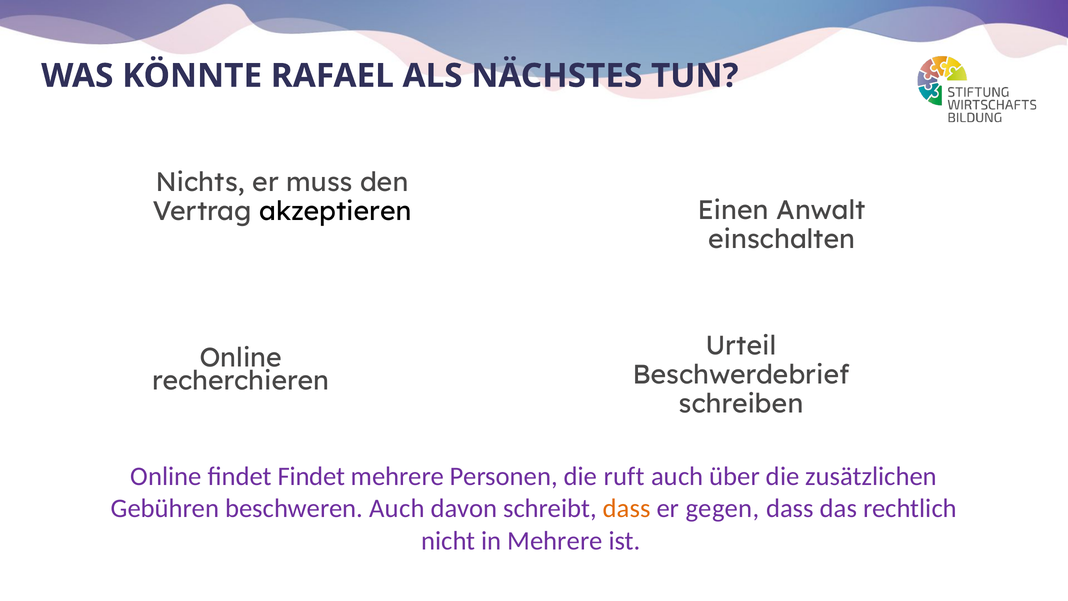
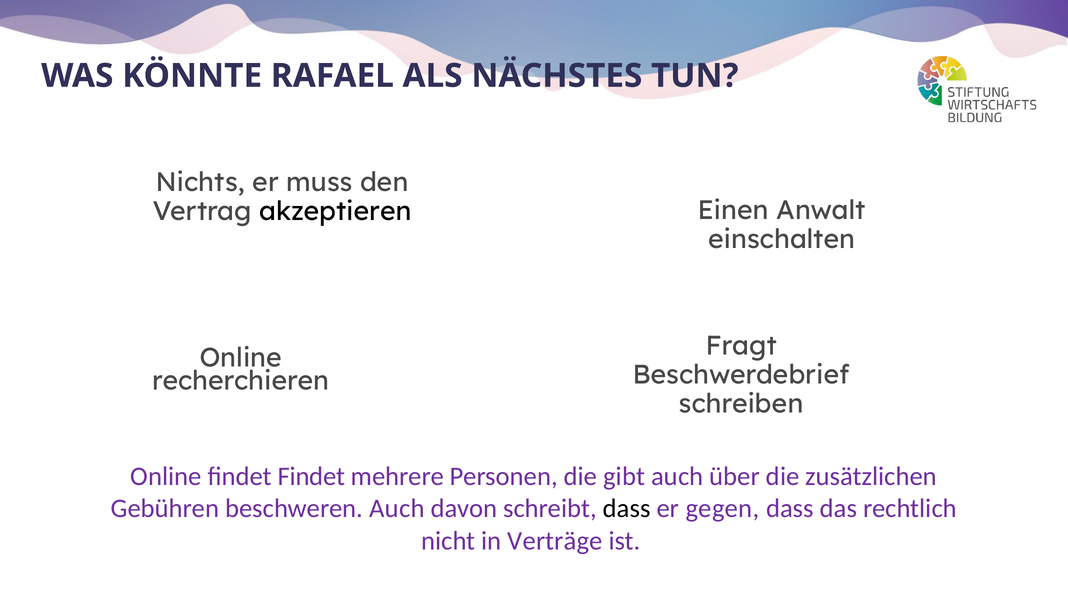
Urteil: Urteil -> Fragt (741, 346)
ruft: ruft -> gibt (624, 476)
dass colour: orange -> black (627, 508)
in Mehrere: Mehrere -> Verträge (555, 540)
